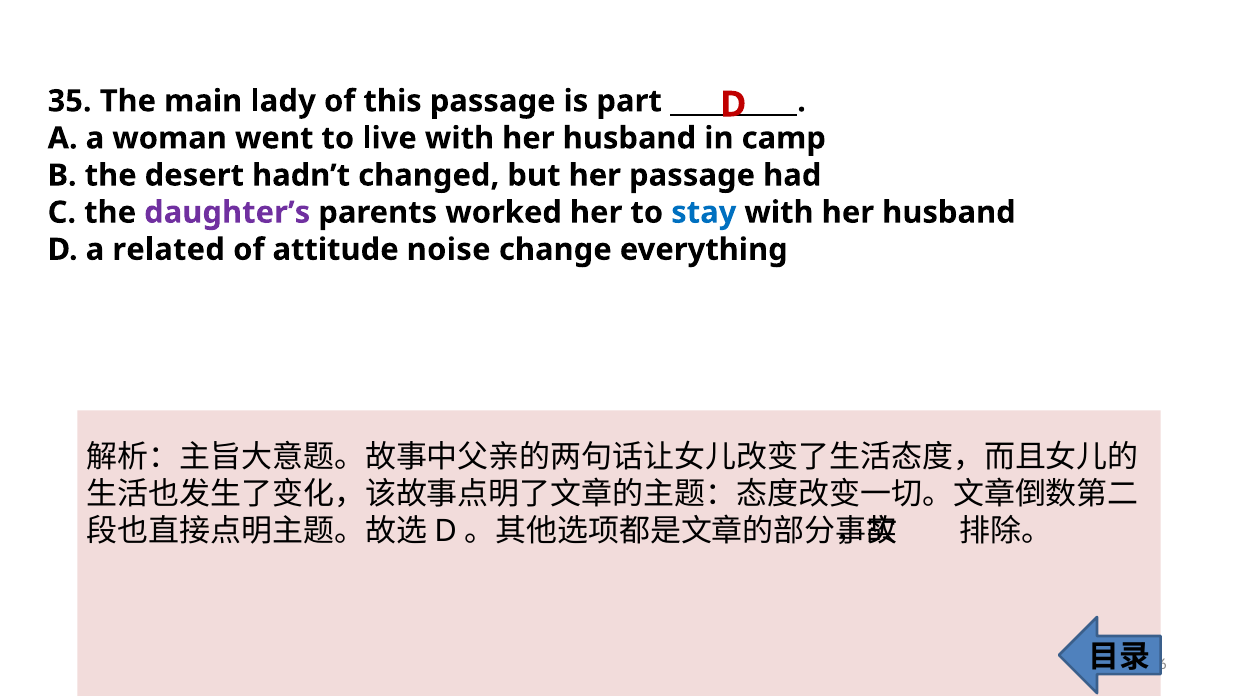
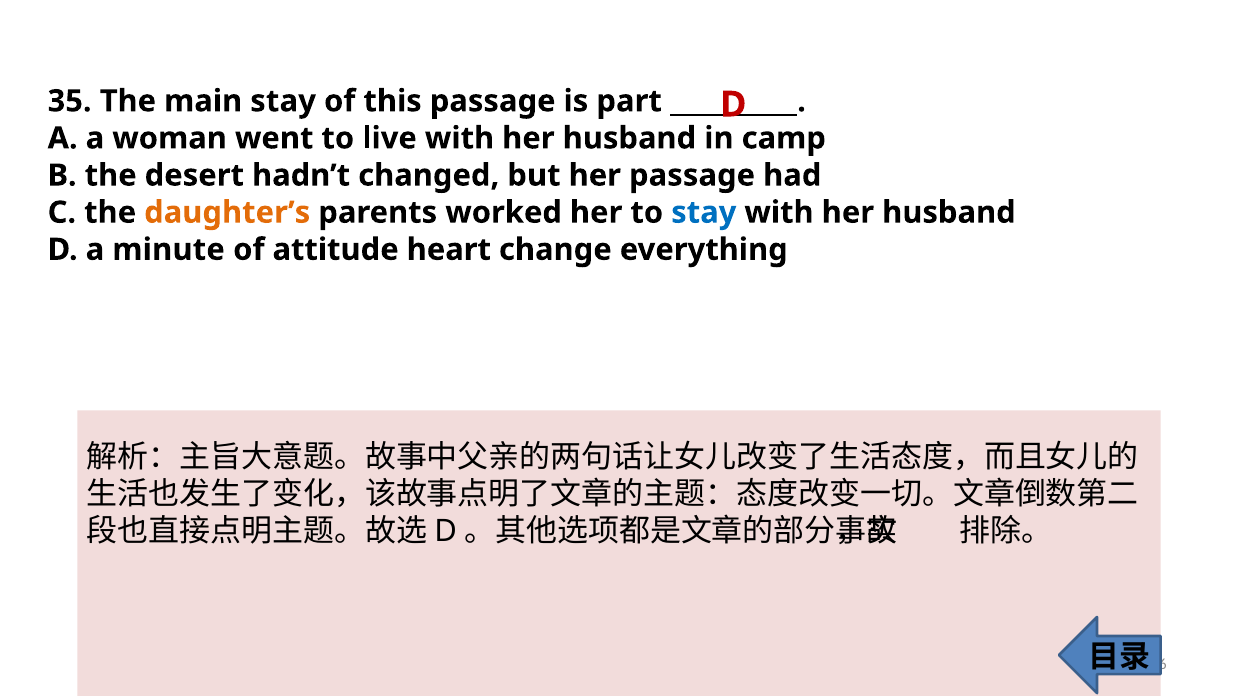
main lady: lady -> stay (283, 101)
daughter’s colour: purple -> orange (227, 213)
related: related -> minute (169, 250)
noise: noise -> heart (449, 250)
